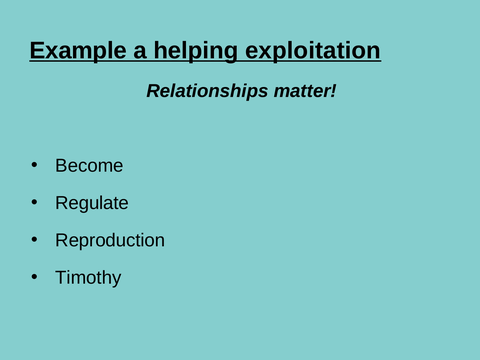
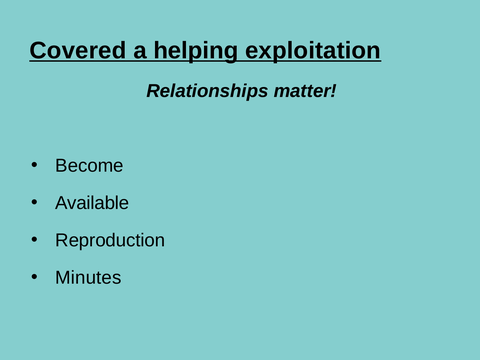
Example: Example -> Covered (78, 50)
Regulate: Regulate -> Available (92, 203)
Timothy: Timothy -> Minutes (88, 278)
